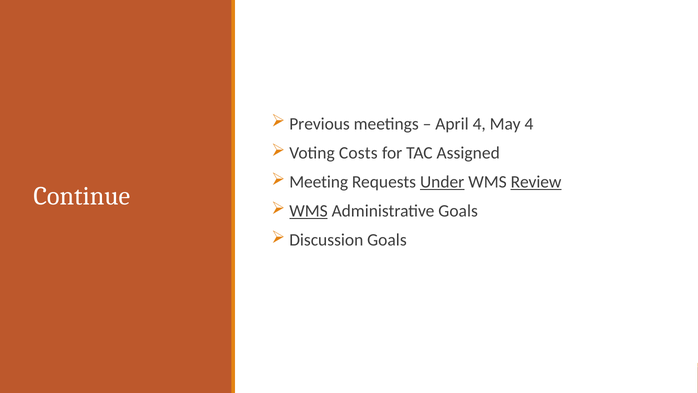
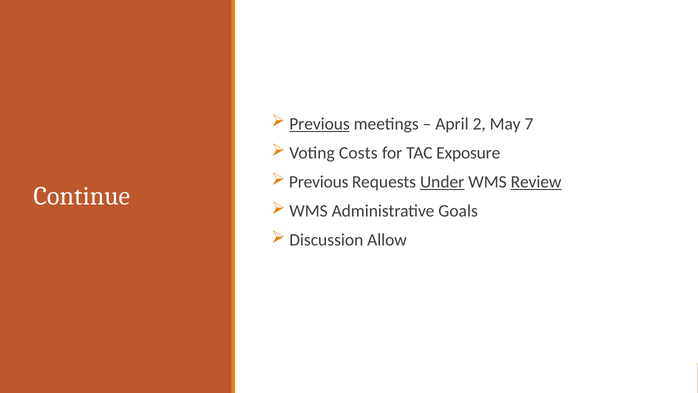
Previous underline: none -> present (320, 124)
April 4: 4 -> 2 (479, 124)
May 4: 4 -> 7 (529, 124)
Assigned: Assigned -> Exposure (468, 153)
Meeting: Meeting -> Previous (319, 182)
WMS underline: present -> none (308, 211)
Discussion Goals: Goals -> Allow (387, 240)
